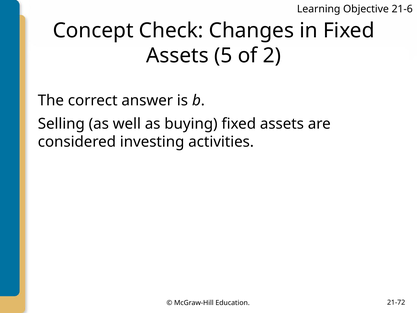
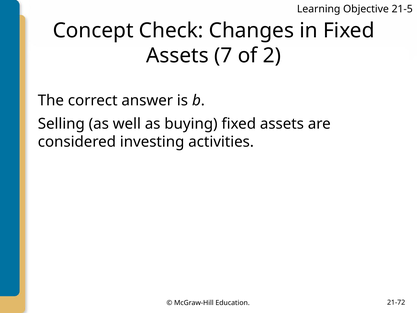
21-6: 21-6 -> 21-5 (402, 9)
5: 5 -> 7 (223, 56)
